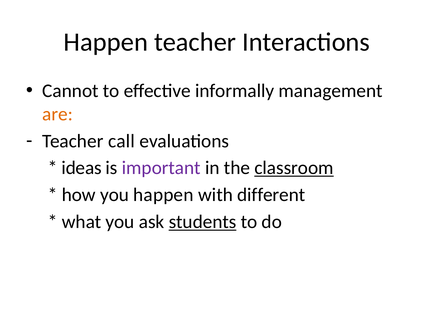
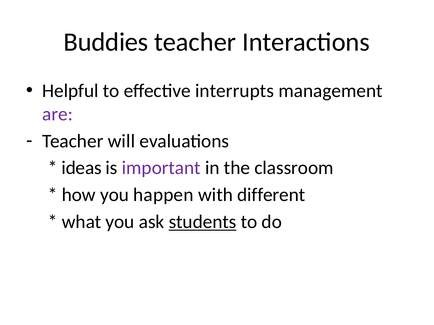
Happen: Happen -> Buddies (106, 42)
Cannot: Cannot -> Helpful (70, 91)
informally: informally -> interrupts (235, 91)
are colour: orange -> purple (58, 114)
call: call -> will (121, 141)
classroom underline: present -> none (294, 168)
